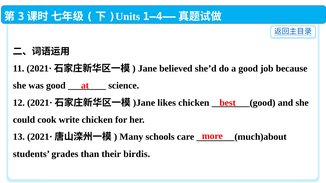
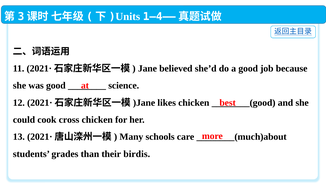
write: write -> cross (69, 120)
